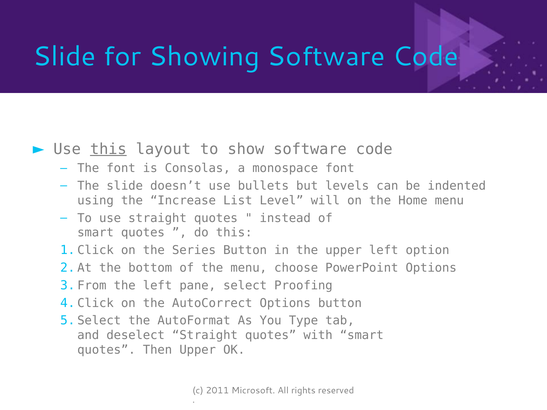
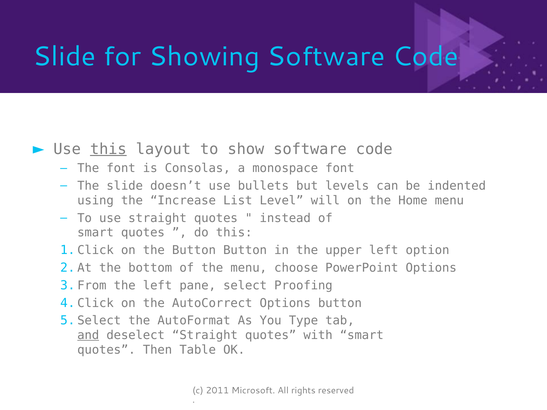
the Series: Series -> Button (194, 250)
and underline: none -> present (88, 335)
Then Upper: Upper -> Table (198, 350)
